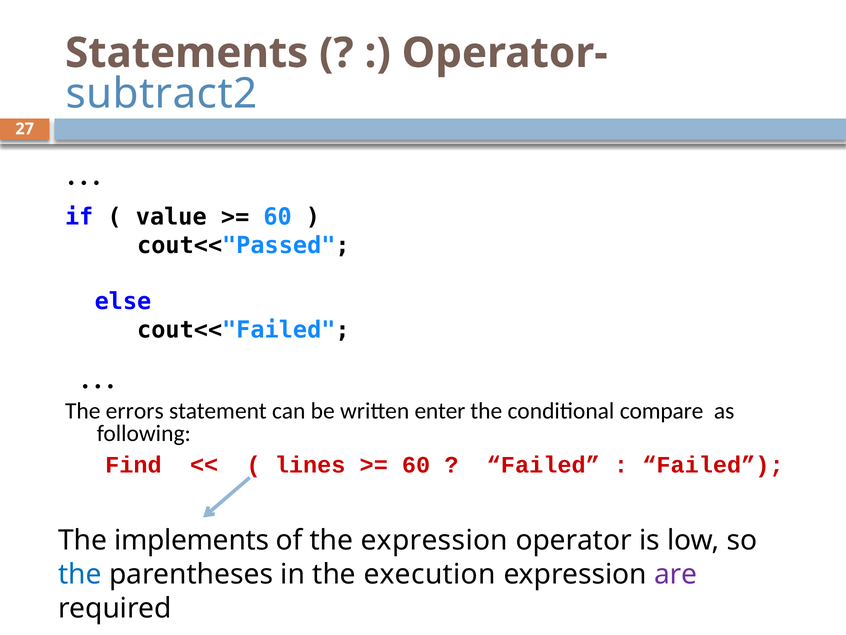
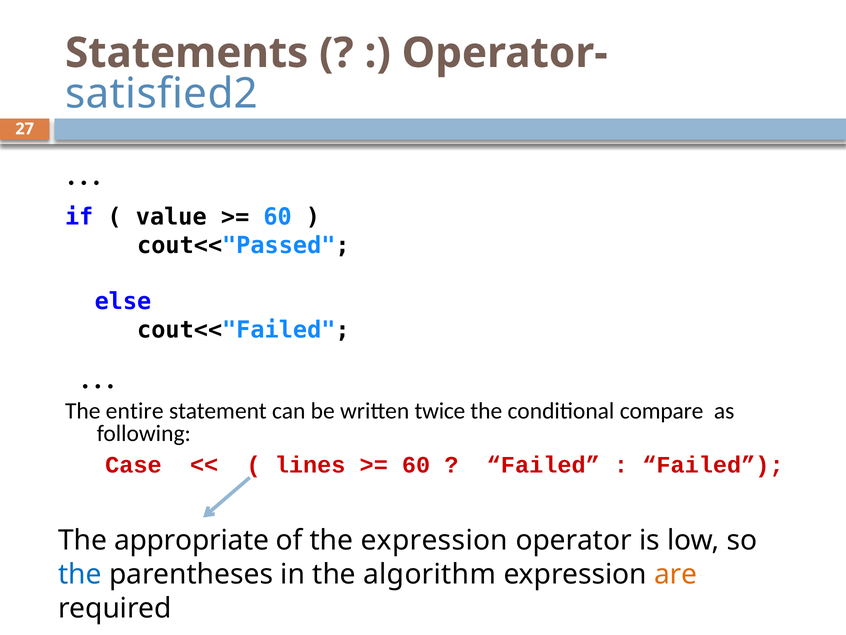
subtract2: subtract2 -> satisfied2 (162, 94)
errors: errors -> entire (135, 410)
enter: enter -> twice (440, 410)
Find: Find -> Case (133, 465)
implements: implements -> appropriate (192, 540)
execution: execution -> algorithm (430, 574)
are colour: purple -> orange (676, 574)
